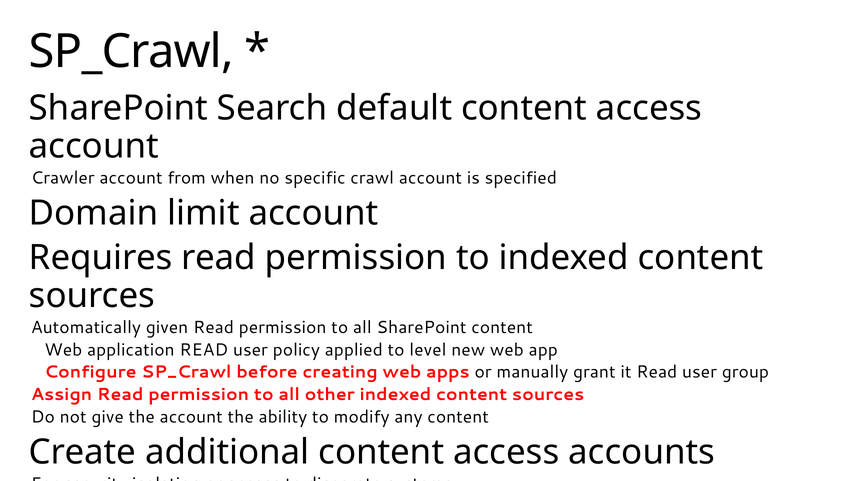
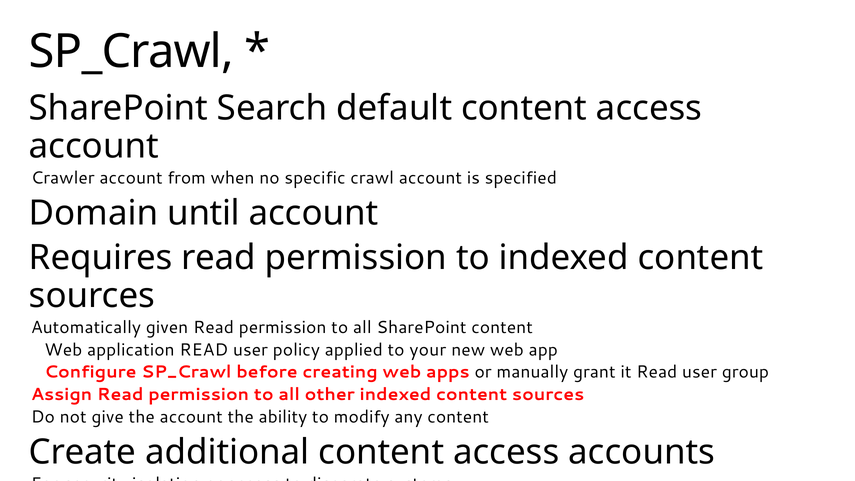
limit: limit -> until (204, 213)
level: level -> your (428, 350)
